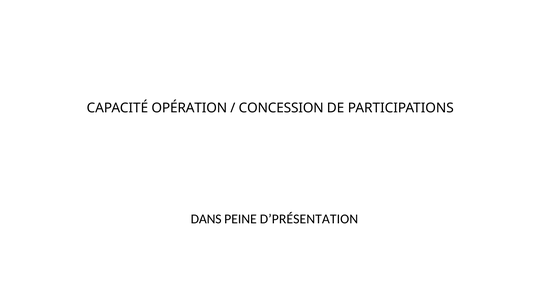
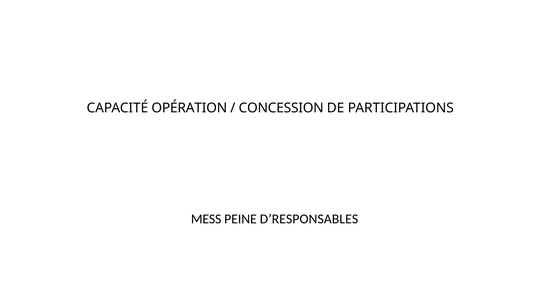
DANS: DANS -> MESS (206, 219)
D’PRÉSENTATION: D’PRÉSENTATION -> D’RESPONSABLES (309, 219)
